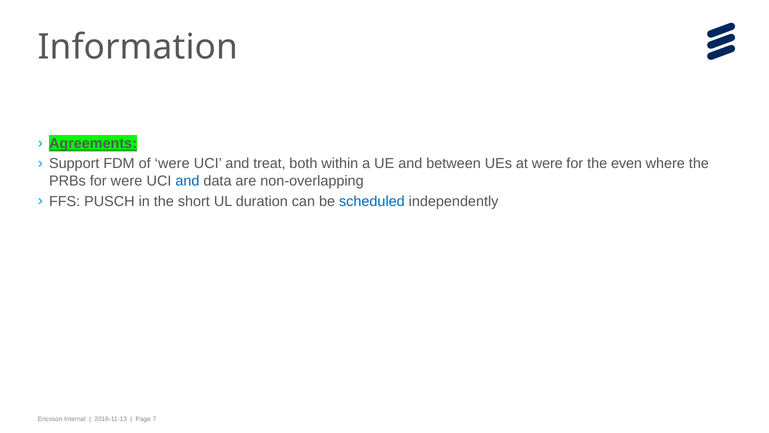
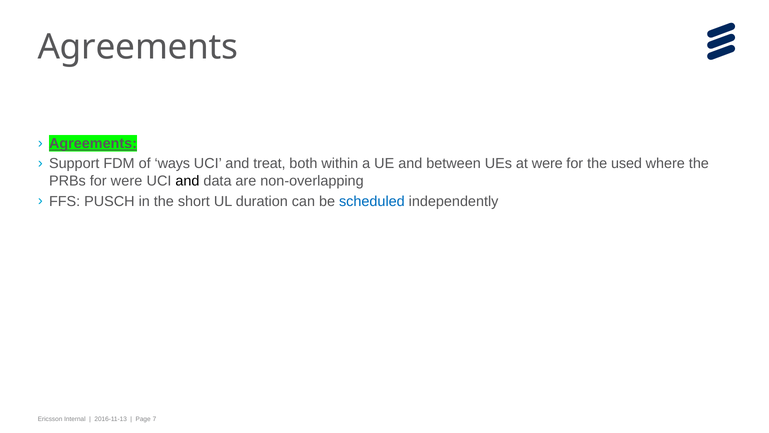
Information: Information -> Agreements (138, 47)
of were: were -> ways (172, 164)
even: even -> used (626, 164)
and colour: blue -> black (187, 181)
